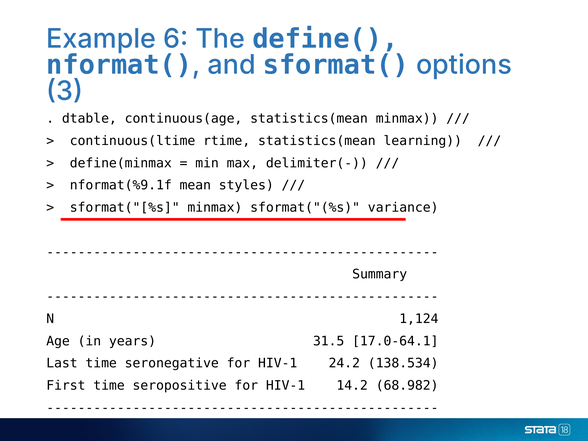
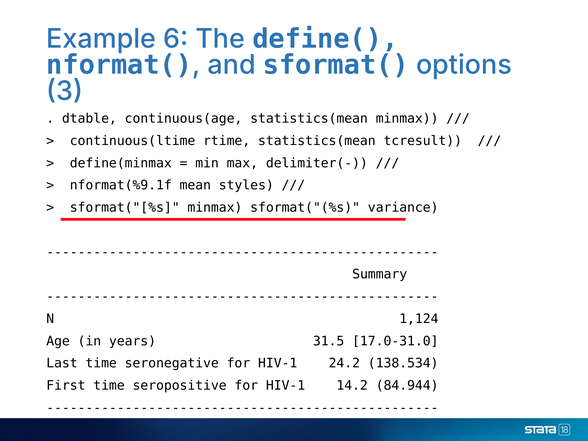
learning: learning -> tcresult (423, 141)
17.0-64.1: 17.0-64.1 -> 17.0-31.0 (395, 341)
68.982: 68.982 -> 84.944 (407, 386)
